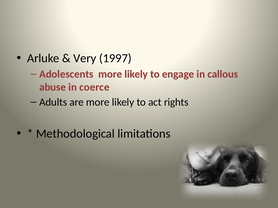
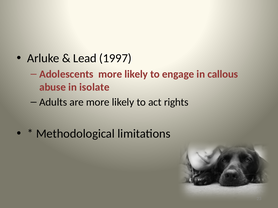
Very: Very -> Lead (85, 58)
coerce: coerce -> isolate (94, 87)
